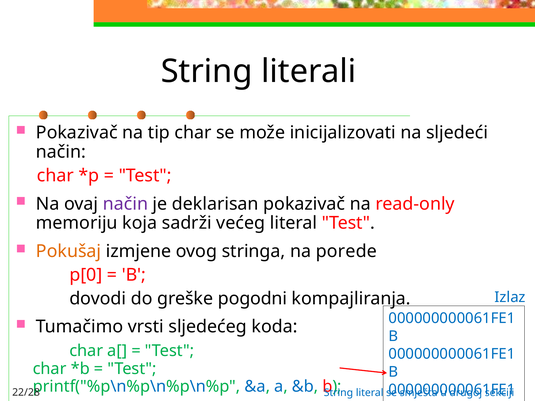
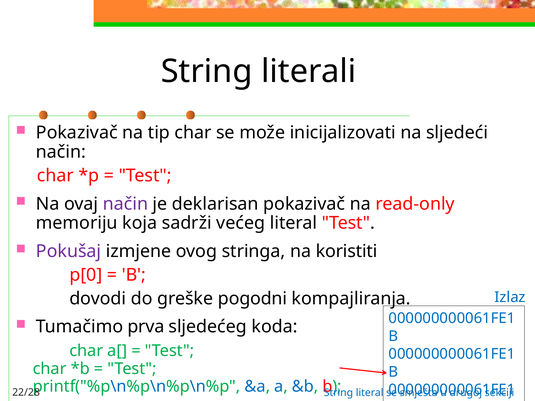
Pokušaj colour: orange -> purple (69, 251)
porede: porede -> koristiti (347, 251)
vrsti: vrsti -> prva (146, 327)
